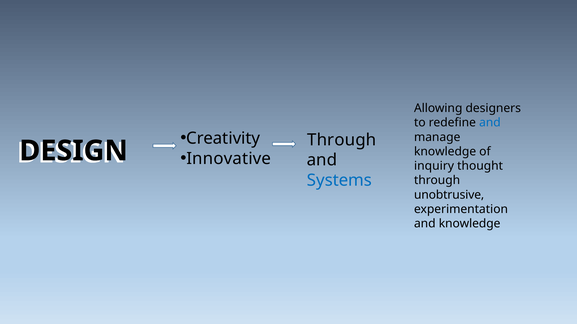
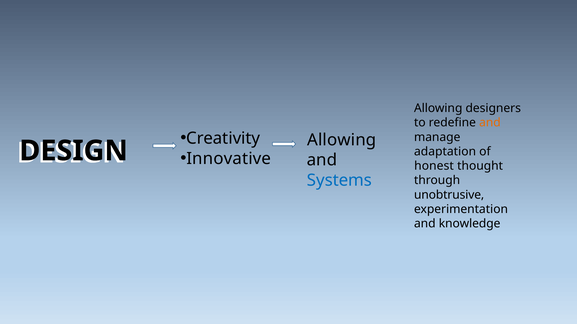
and colour: blue -> orange (490, 123)
Through: Through -> Allowing (342, 140)
knowledge: knowledge -> adaptation (445, 152)
inquiry: inquiry -> honest (434, 166)
